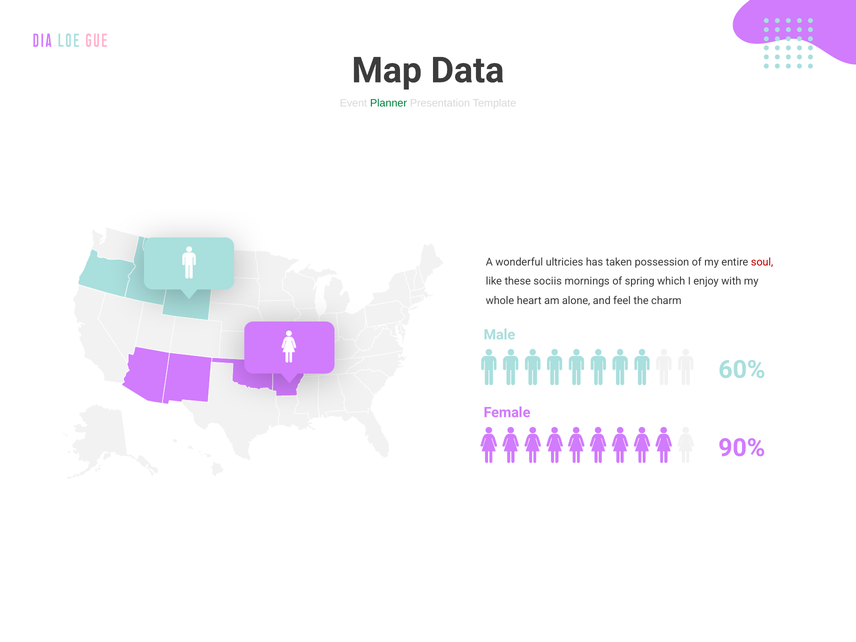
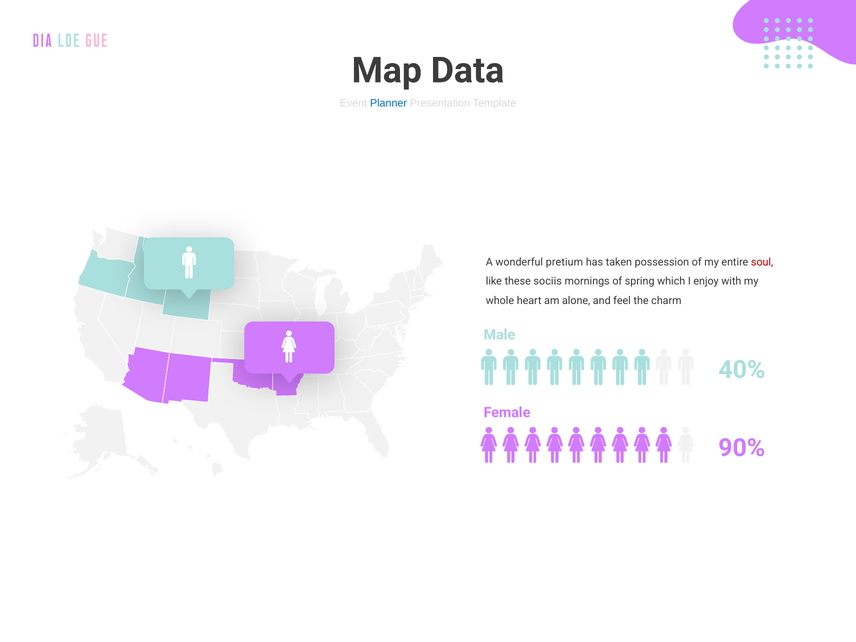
Planner colour: green -> blue (389, 103)
ultricies: ultricies -> pretium (564, 262)
60%: 60% -> 40% (742, 370)
